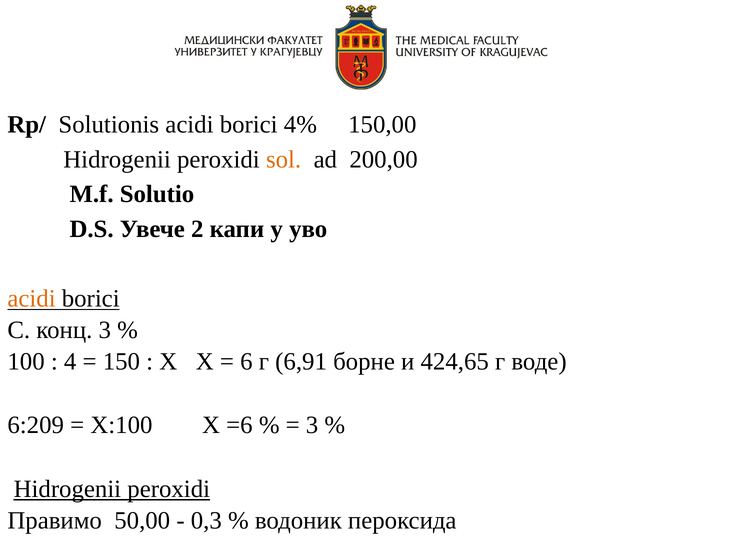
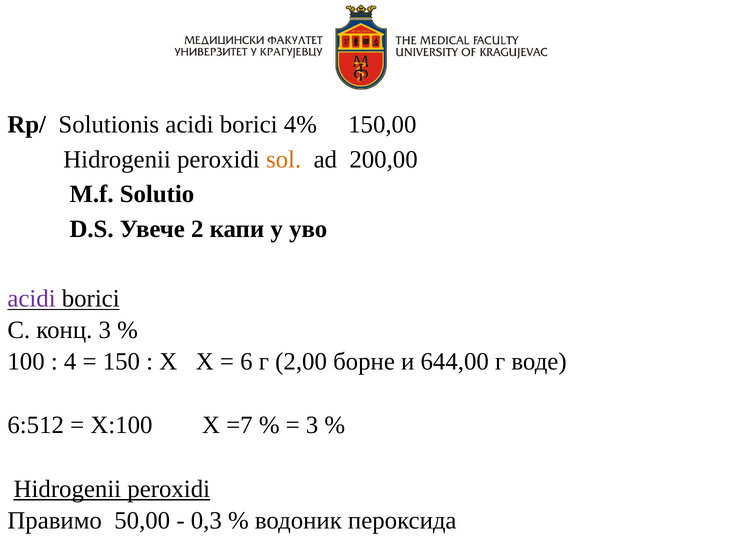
acidi colour: orange -> purple (32, 298)
6,91: 6,91 -> 2,00 (301, 362)
424,65: 424,65 -> 644,00 (455, 362)
6:209: 6:209 -> 6:512 (36, 425)
=6: =6 -> =7 (239, 425)
